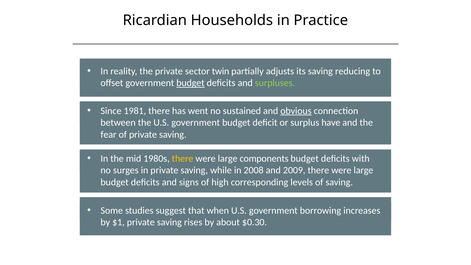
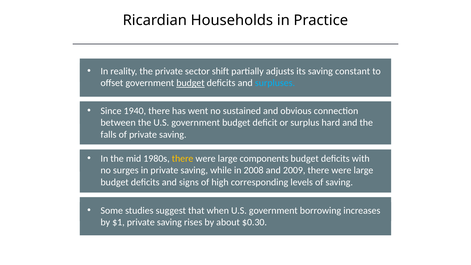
twin: twin -> shift (221, 71)
reducing: reducing -> constant (353, 71)
surpluses colour: light green -> light blue (275, 83)
1981: 1981 -> 1940 (135, 111)
obvious underline: present -> none (296, 111)
have: have -> hard (331, 123)
fear: fear -> falls (109, 134)
